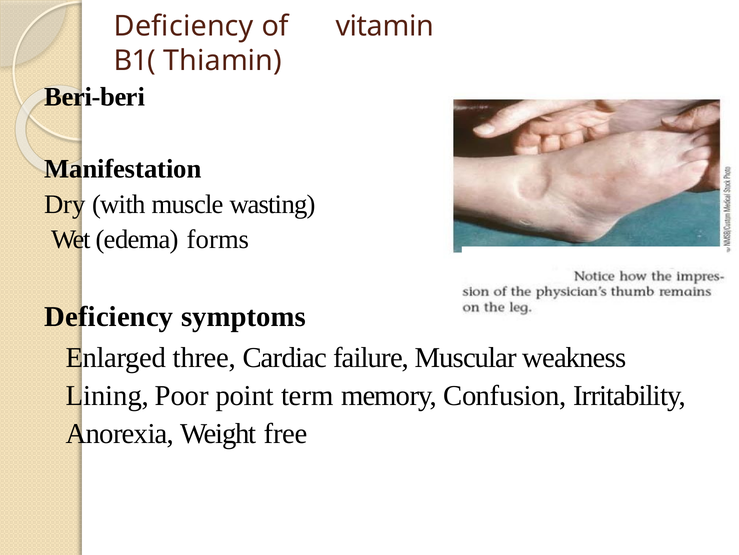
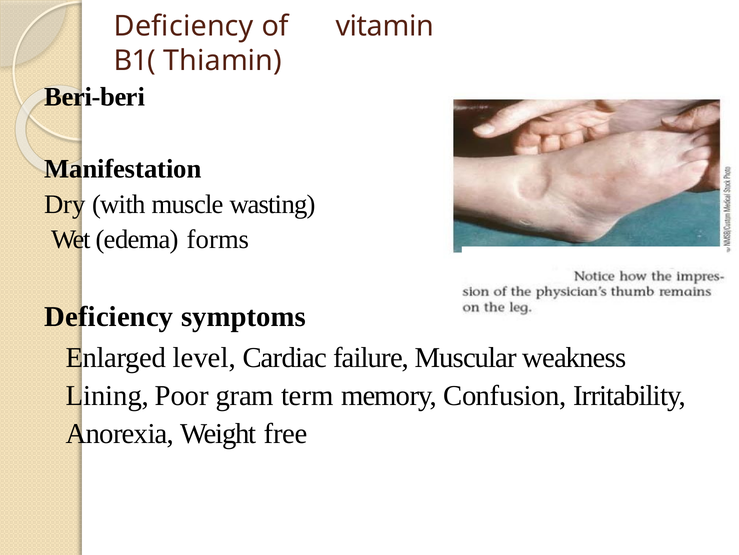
three: three -> level (204, 357)
point: point -> gram (245, 395)
